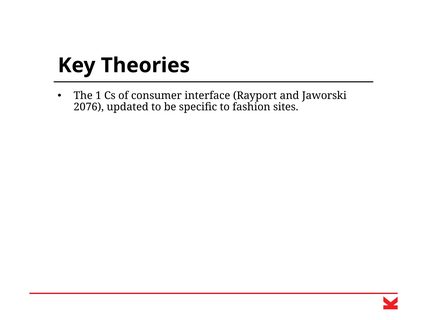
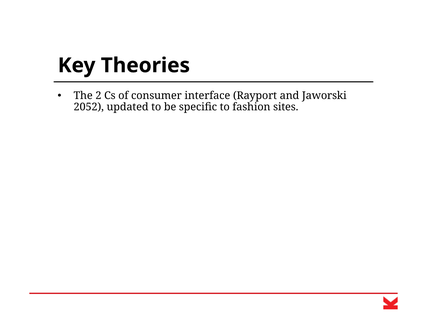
1: 1 -> 2 (98, 96)
2076: 2076 -> 2052 (89, 107)
